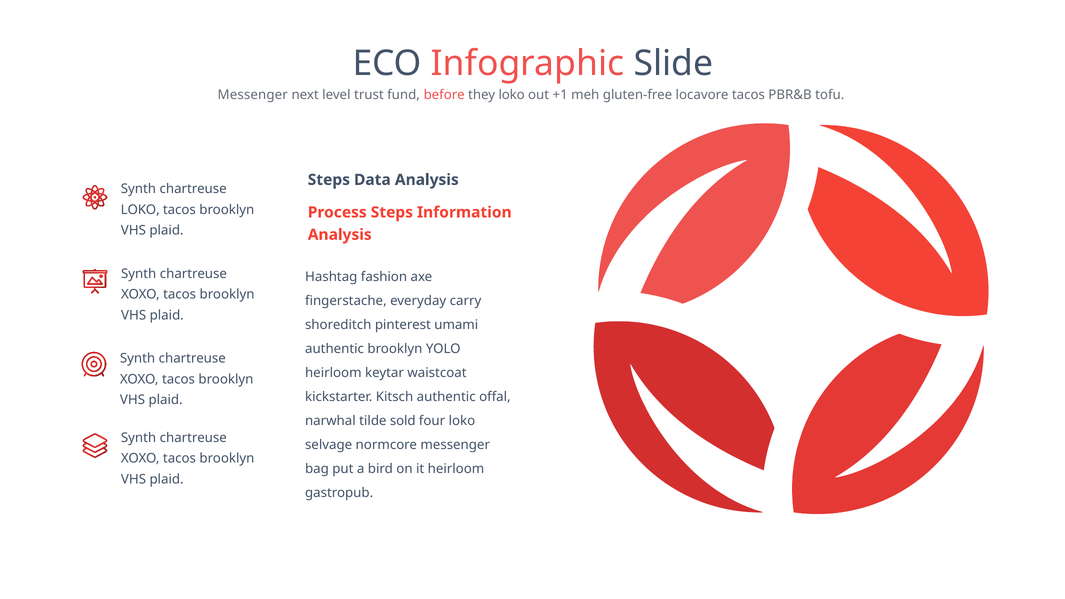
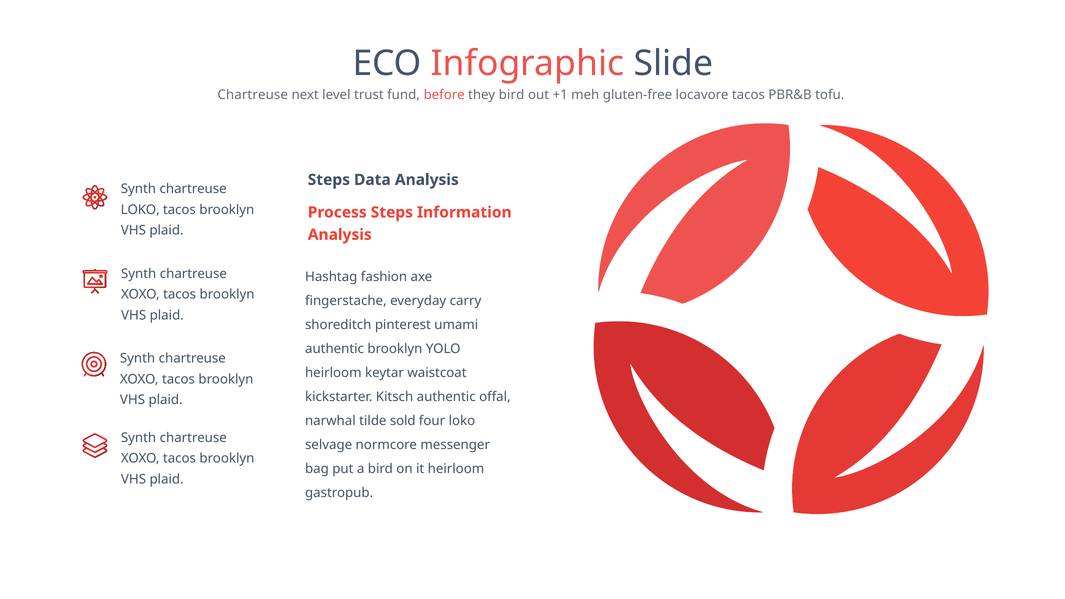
Messenger: Messenger -> Chartreuse (253, 95)
they loko: loko -> bird (511, 95)
